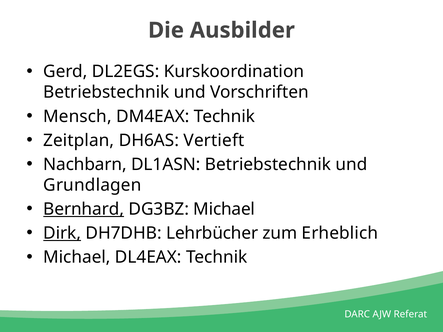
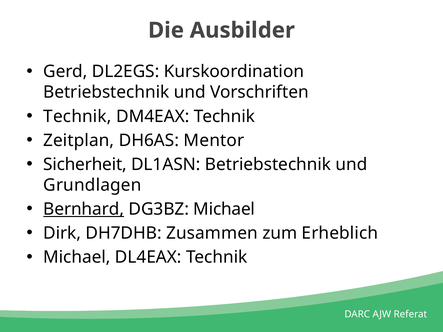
Mensch: Mensch -> Technik (77, 116)
Vertieft: Vertieft -> Mentor (214, 141)
Nachbarn: Nachbarn -> Sicherheit (85, 165)
Dirk underline: present -> none (62, 233)
Lehrbücher: Lehrbücher -> Zusammen (212, 233)
